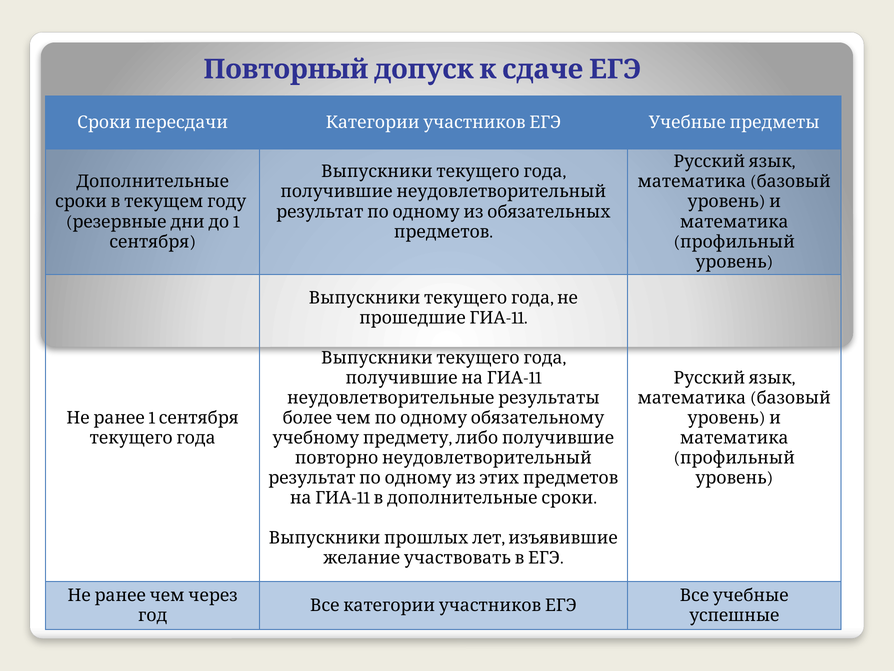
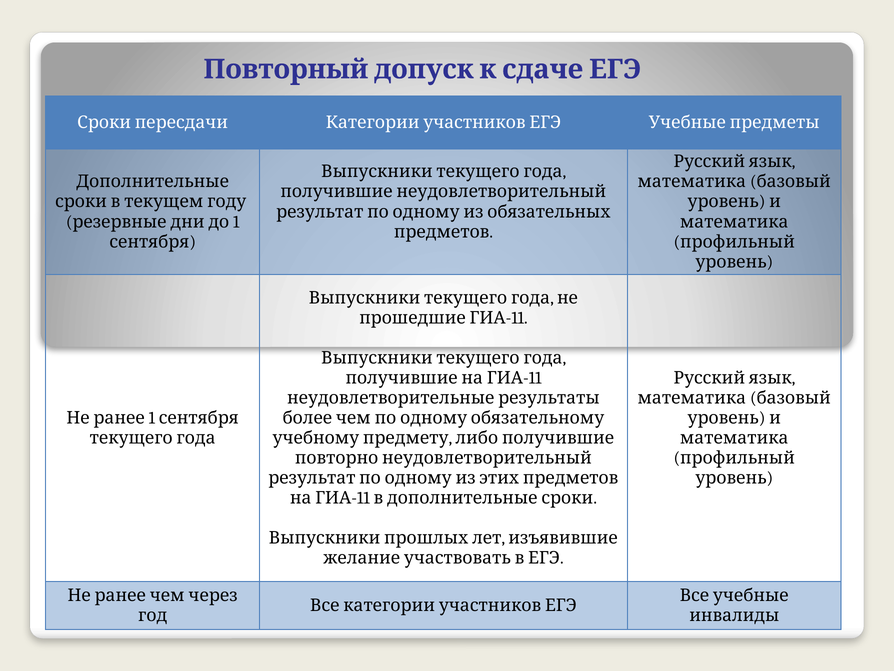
успешные: успешные -> инвалиды (734, 615)
